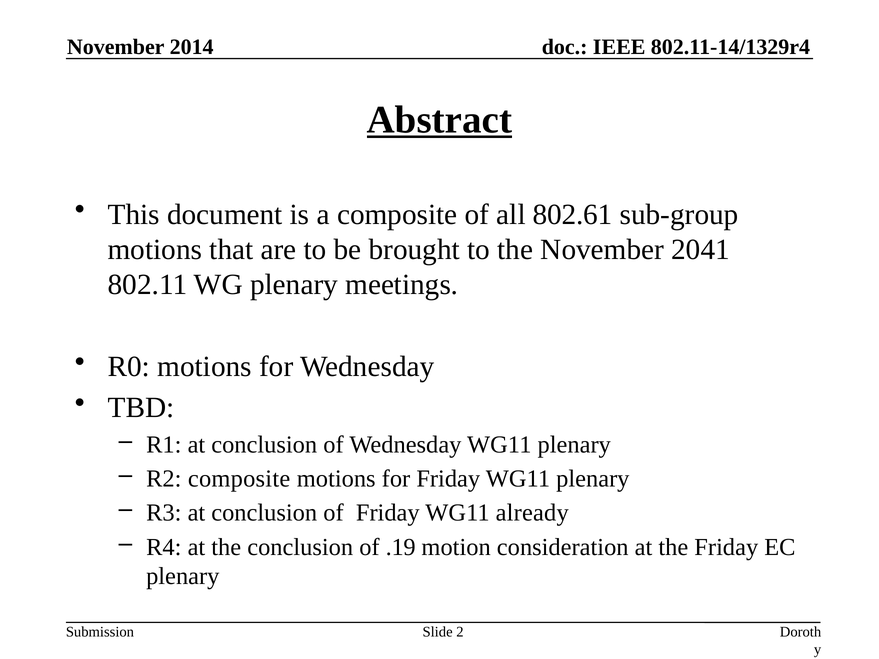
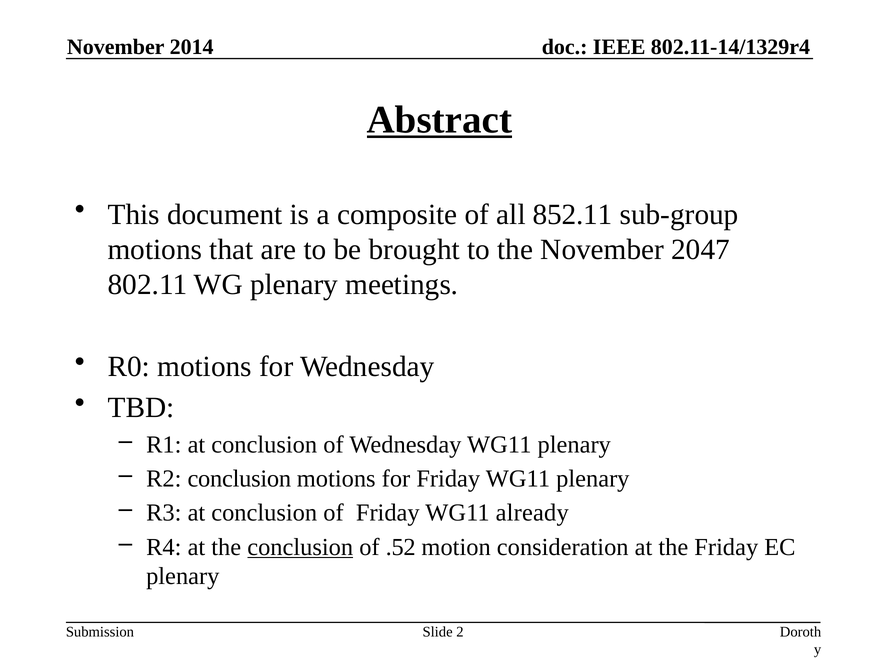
802.61: 802.61 -> 852.11 (573, 215)
2041: 2041 -> 2047 (701, 250)
R2 composite: composite -> conclusion (239, 479)
conclusion underline: none -> present (300, 547)
.19: .19 -> .52 (401, 547)
